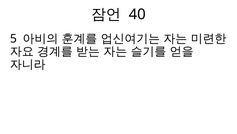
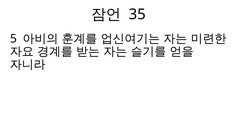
40: 40 -> 35 (137, 14)
